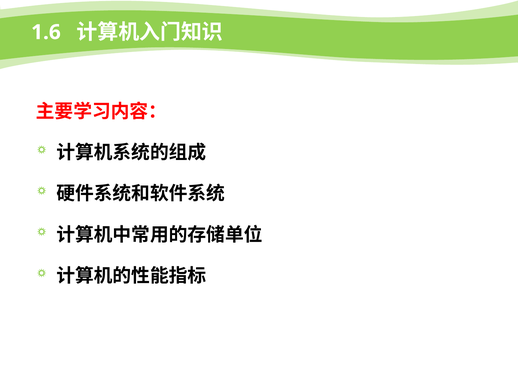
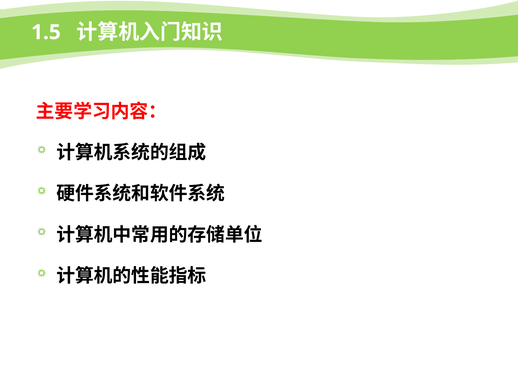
1.6: 1.6 -> 1.5 (46, 32)
